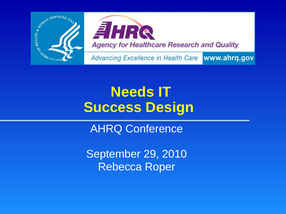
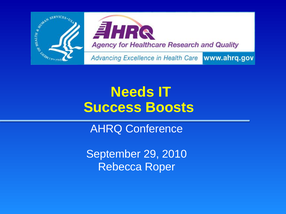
Design: Design -> Boosts (170, 108)
